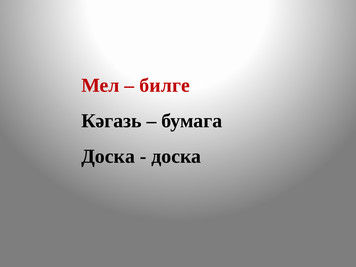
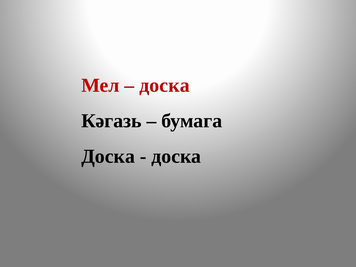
билге: билге -> доска (165, 85)
